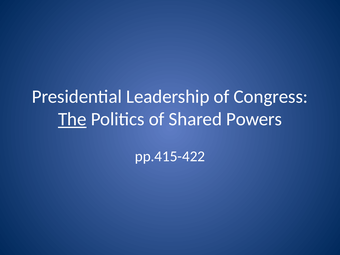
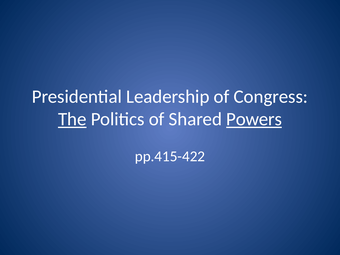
Powers underline: none -> present (254, 119)
